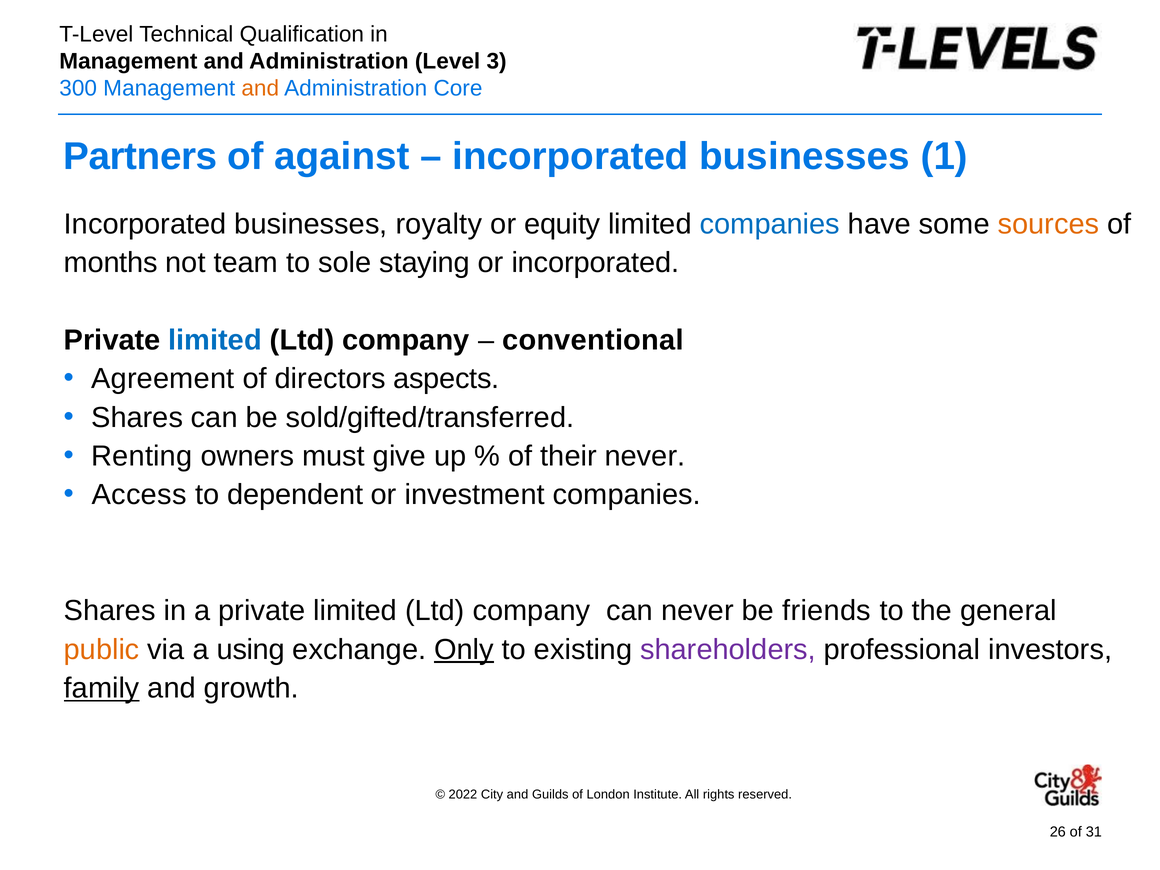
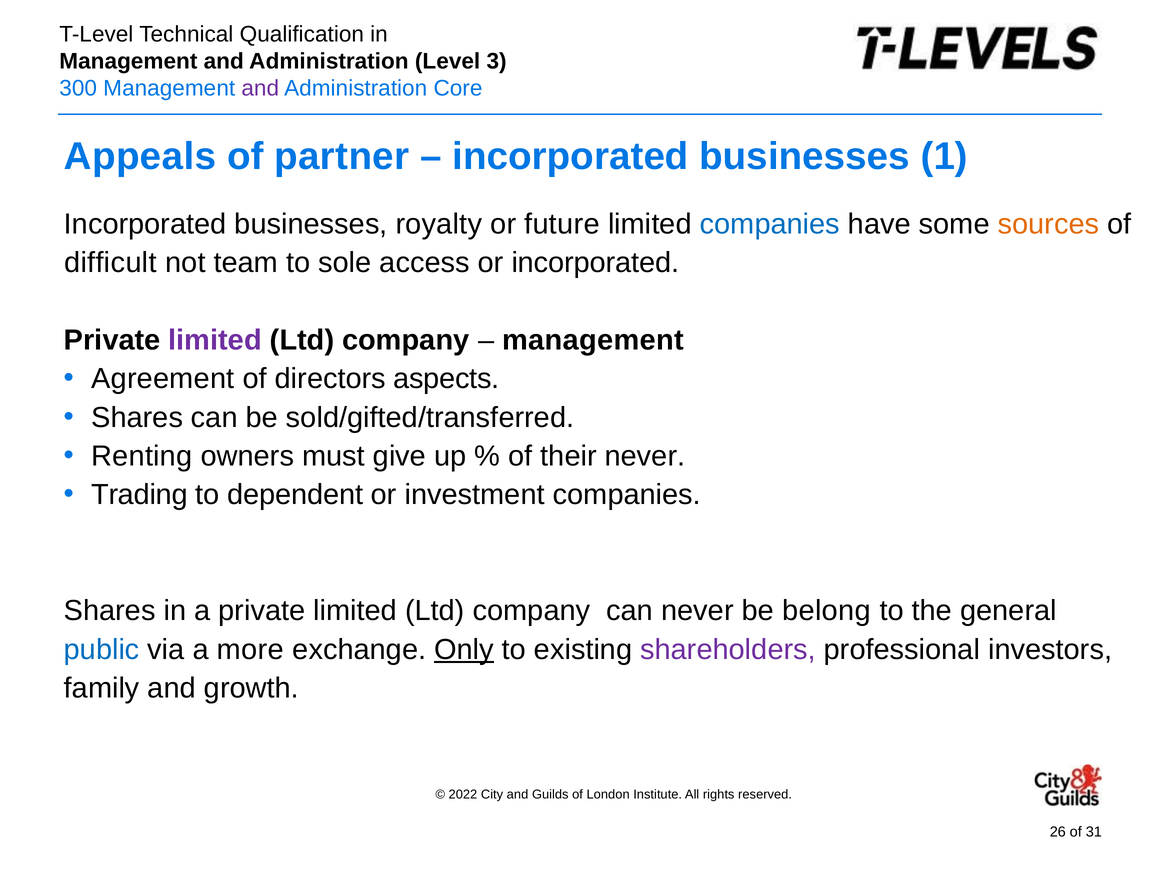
and colour: orange -> purple (260, 89)
Partners: Partners -> Appeals (140, 156)
against: against -> partner (342, 156)
equity: equity -> future (562, 224)
months: months -> difficult (110, 263)
staying: staying -> access (425, 263)
limited colour: blue -> purple (215, 340)
conventional: conventional -> management (593, 340)
Access: Access -> Trading (139, 495)
friends: friends -> belong (827, 611)
public colour: orange -> blue (102, 650)
using: using -> more (250, 650)
family underline: present -> none (102, 688)
